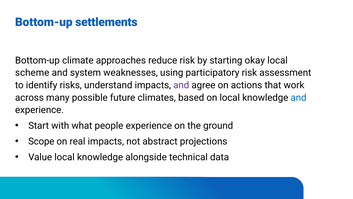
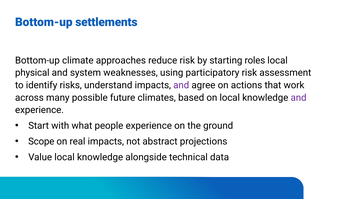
okay: okay -> roles (255, 60)
scheme: scheme -> physical (32, 73)
and colour: blue -> purple (299, 97)
